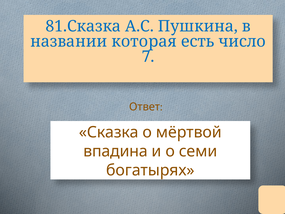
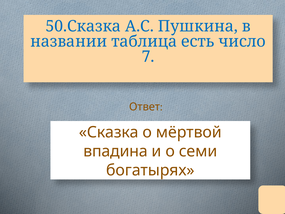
81.Сказка: 81.Сказка -> 50.Сказка (83, 26)
которая: которая -> таблица (144, 41)
